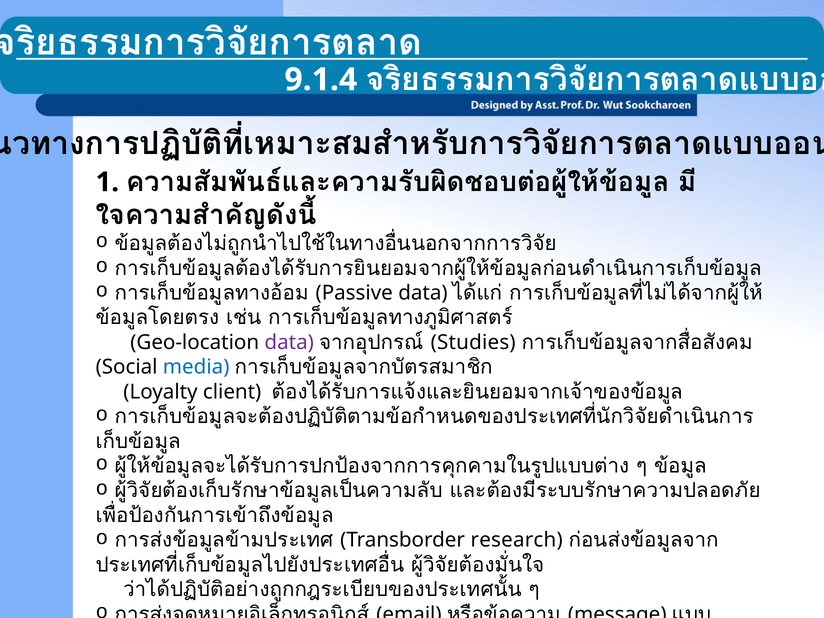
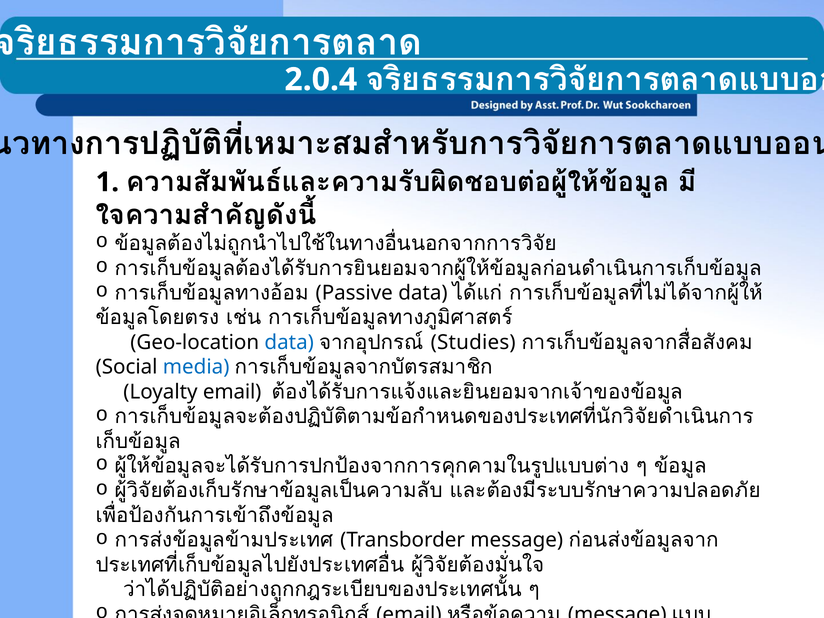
9.1.4: 9.1.4 -> 2.0.4 (321, 80)
data colour: purple -> blue (289, 342)
Loyalty client: client -> email (232, 392)
Transborder research: research -> message (517, 540)
